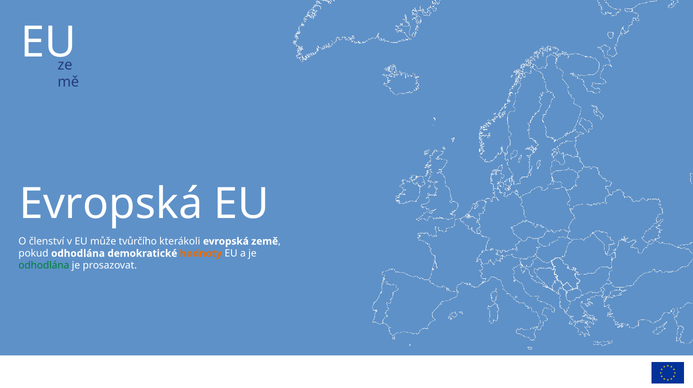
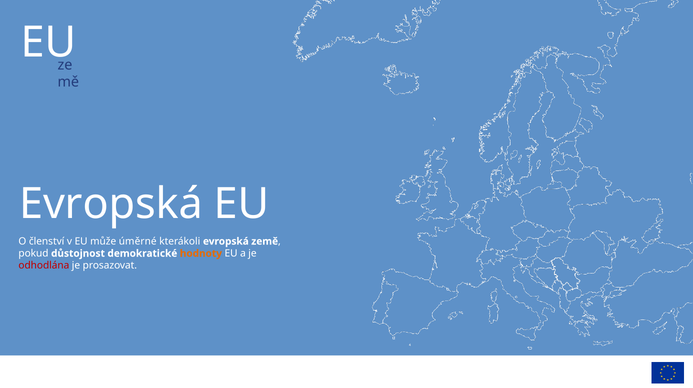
tvůrčího: tvůrčího -> úměrné (138, 241)
pokud odhodlána: odhodlána -> důstojnost (78, 253)
odhodlána colour: green -> red (44, 265)
